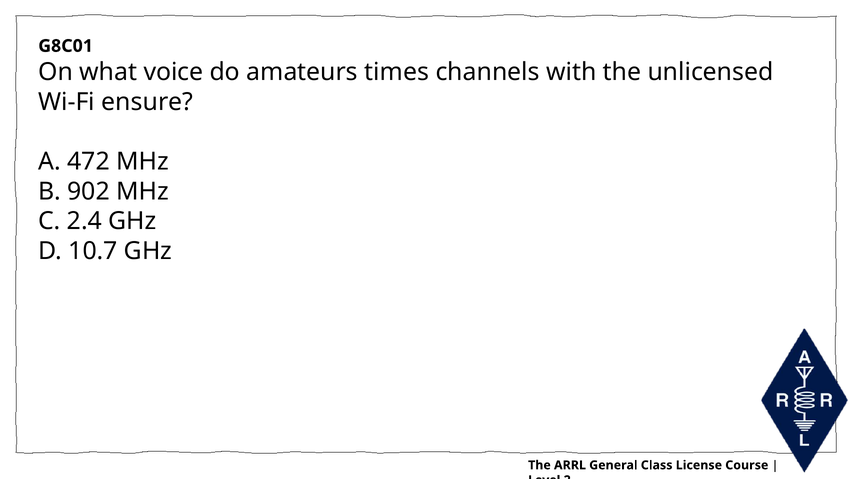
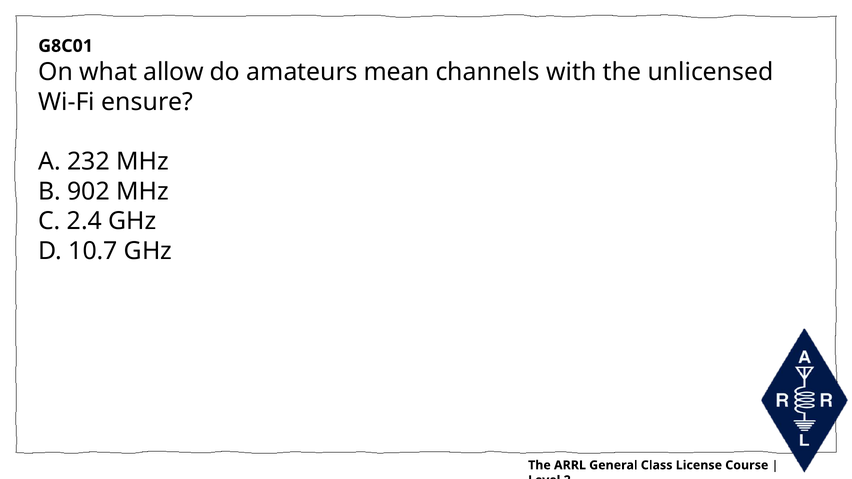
voice: voice -> allow (174, 72)
times: times -> mean (397, 72)
472: 472 -> 232 (88, 162)
